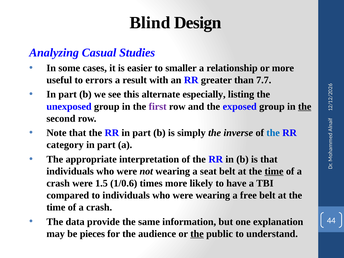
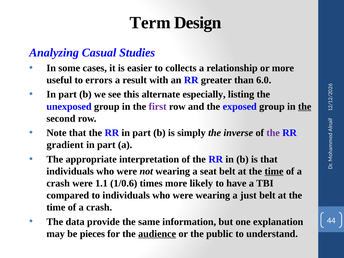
Blind: Blind -> Term (150, 23)
smaller: smaller -> collects (181, 68)
7.7: 7.7 -> 6.0 (264, 80)
the colour: blue -> purple (273, 133)
category: category -> gradient (65, 145)
1.5: 1.5 -> 1.1 (101, 183)
free: free -> just (248, 195)
audience underline: none -> present (157, 234)
the underline: present -> none (197, 234)
